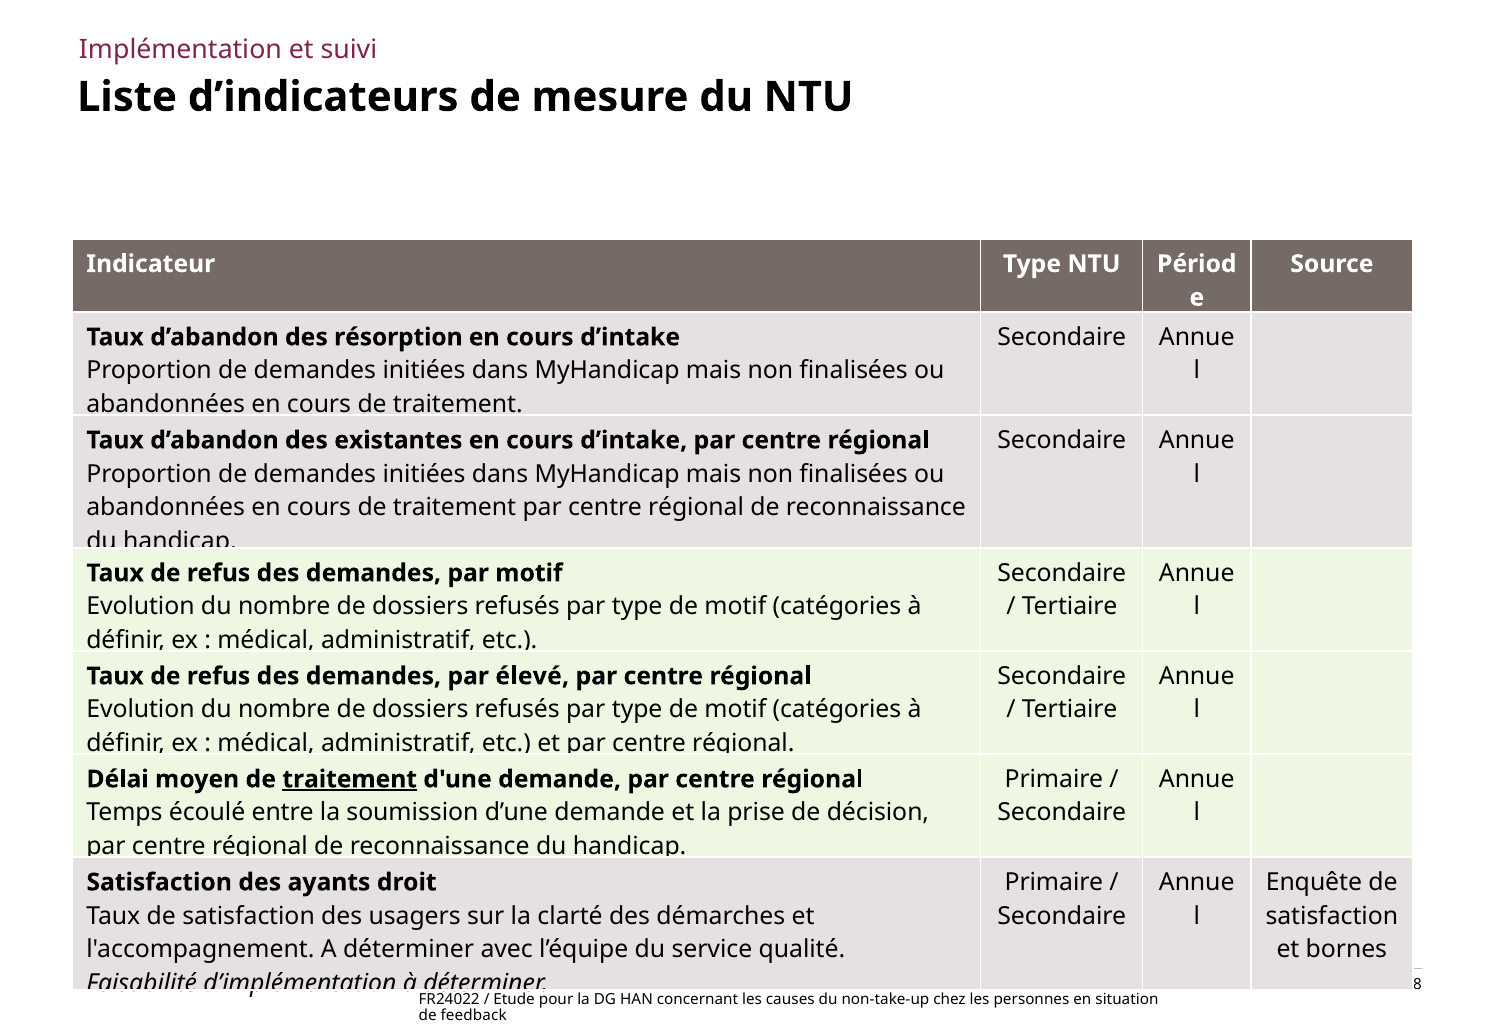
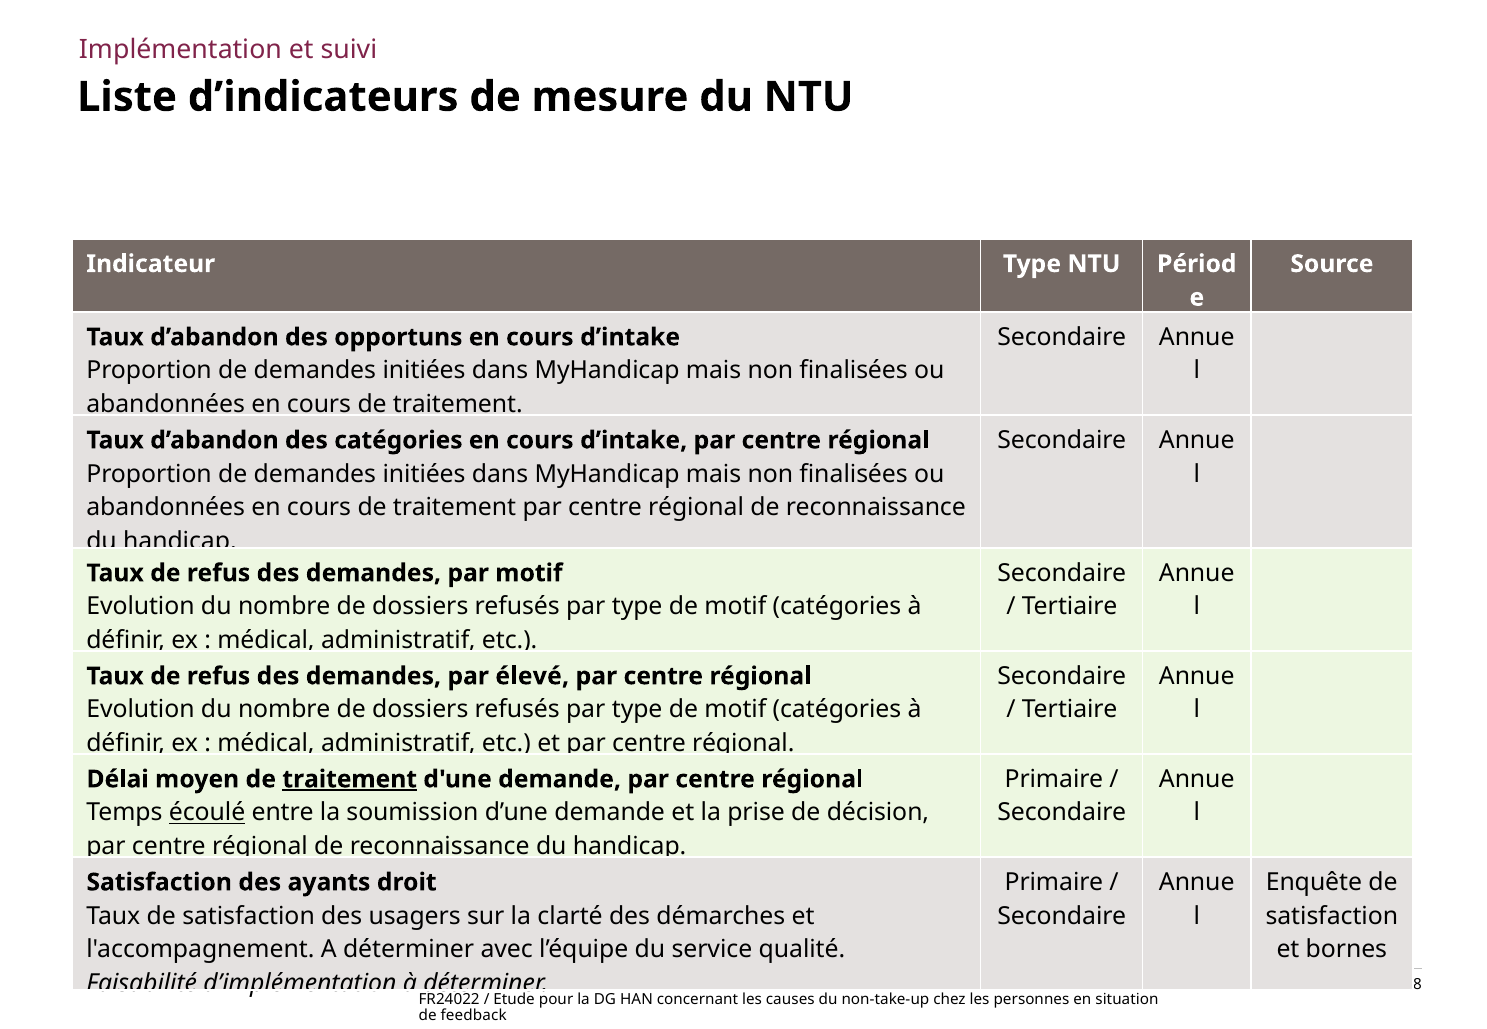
résorption: résorption -> opportuns (398, 337)
des existantes: existantes -> catégories (398, 440)
écoulé underline: none -> present (207, 813)
